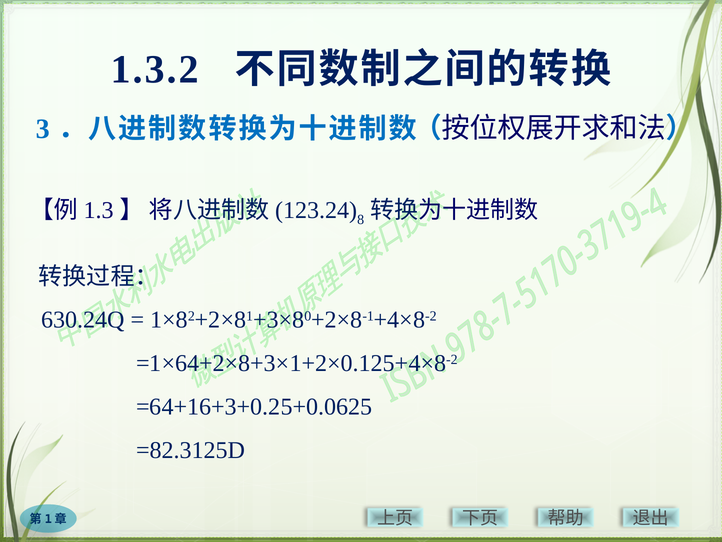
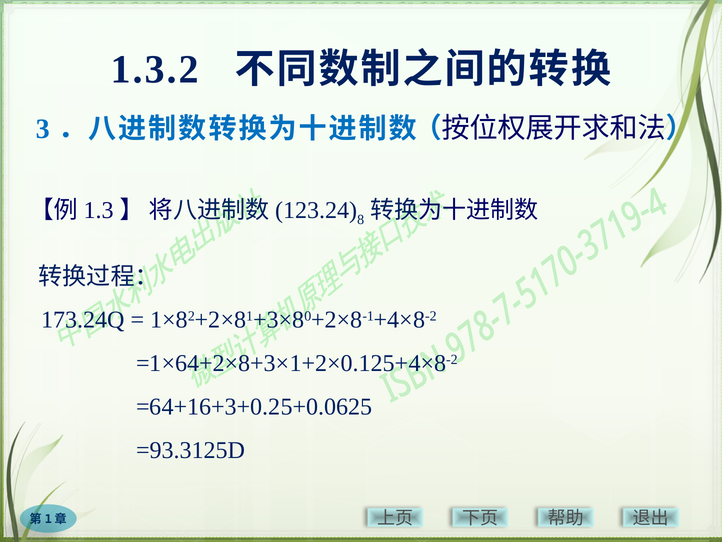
630.24Q: 630.24Q -> 173.24Q (83, 320)
=82.3125D: =82.3125D -> =93.3125D (191, 450)
